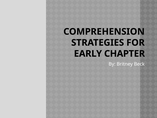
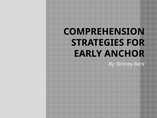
CHAPTER: CHAPTER -> ANCHOR (124, 54)
